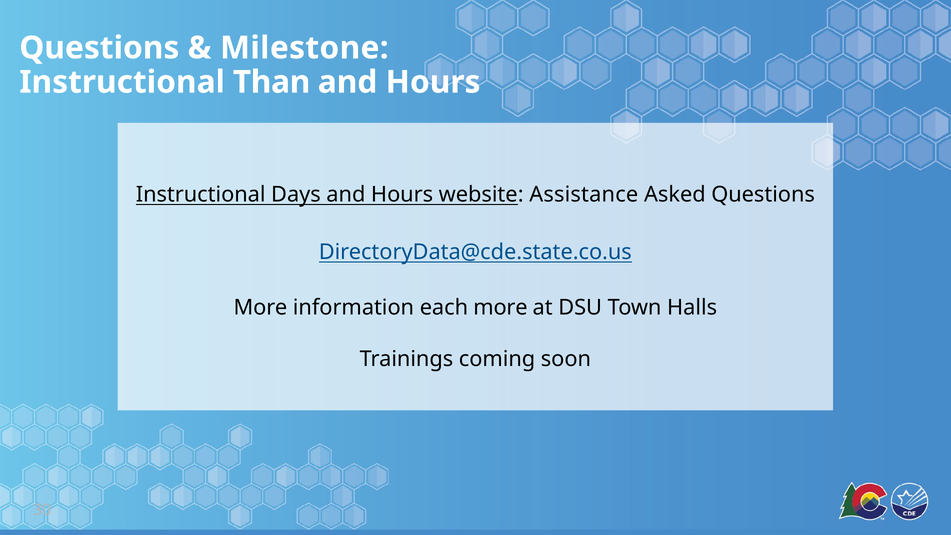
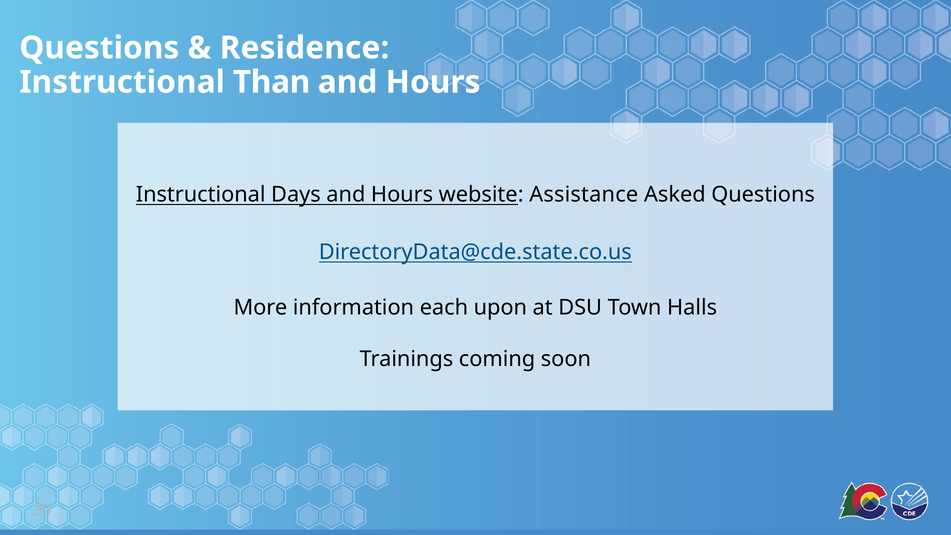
Milestone: Milestone -> Residence (304, 48)
each more: more -> upon (500, 307)
